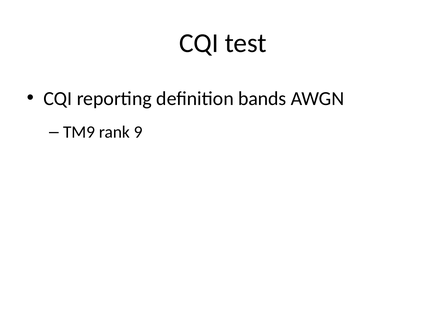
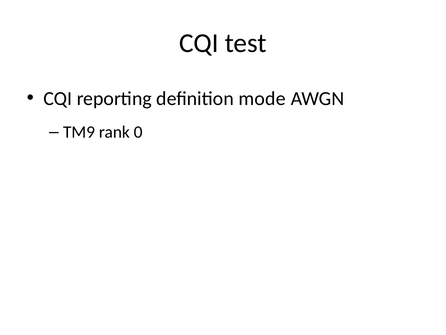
bands: bands -> mode (262, 98)
9: 9 -> 0 (138, 132)
